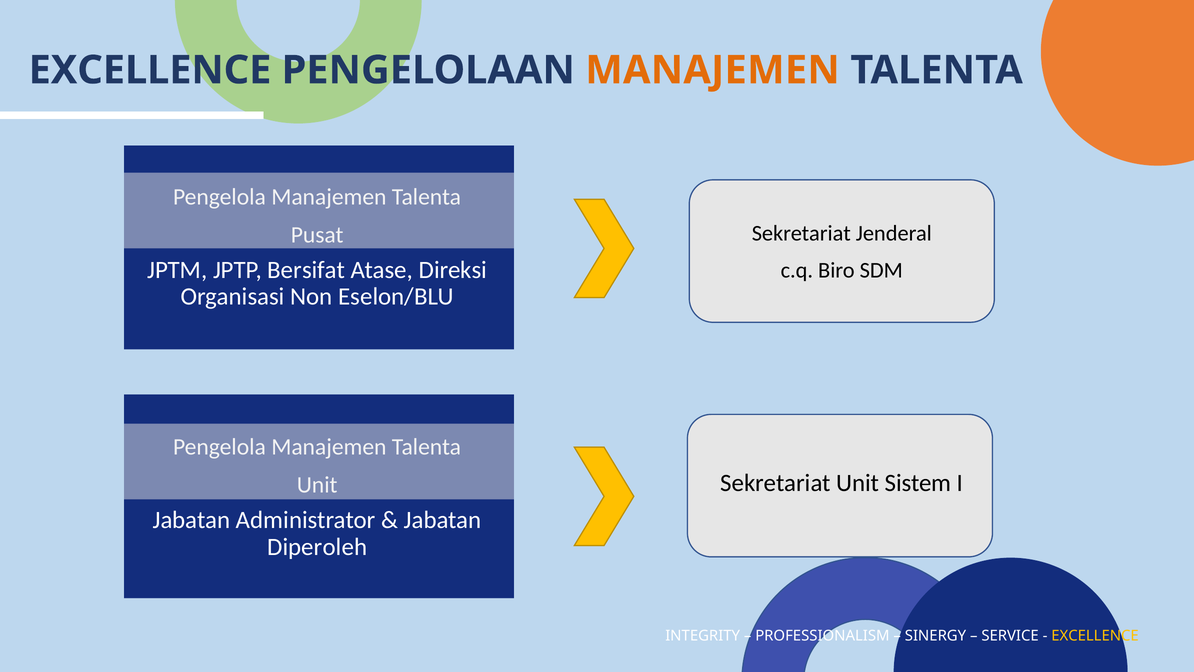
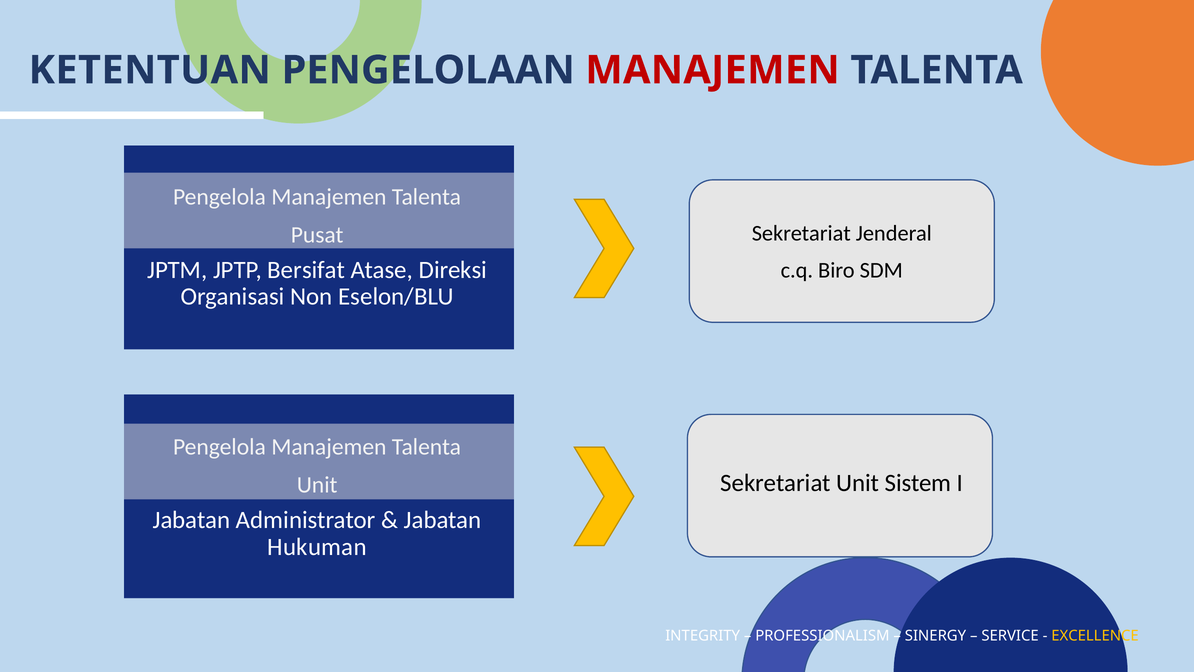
EXCELLENCE: EXCELLENCE -> KETENTUAN (150, 70)
MANAJEMEN colour: orange -> red (712, 70)
Diperoleh: Diperoleh -> Hukuman (317, 547)
